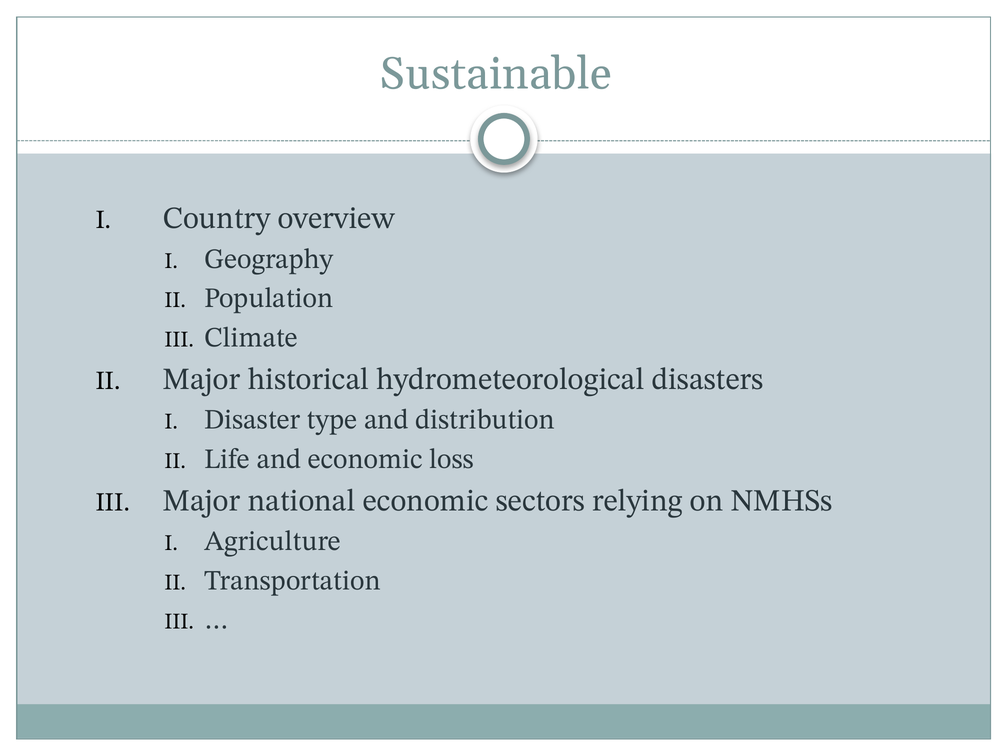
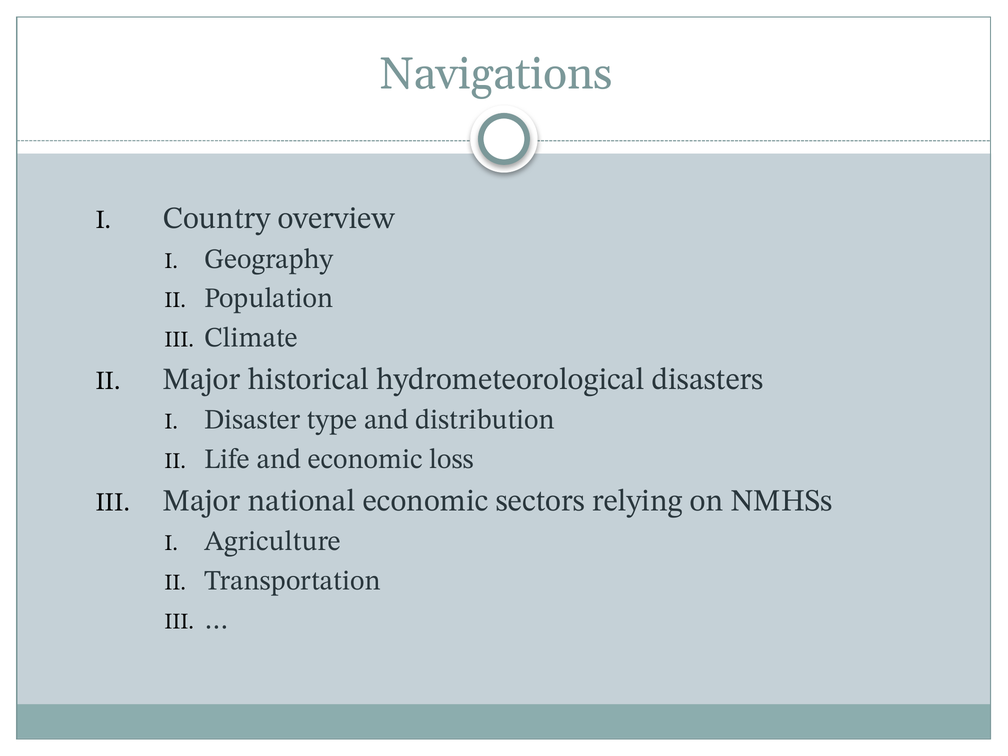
Sustainable: Sustainable -> Navigations (496, 74)
